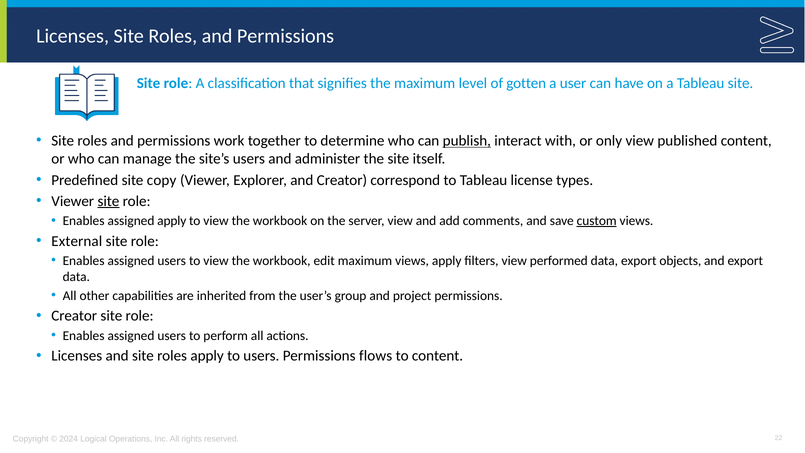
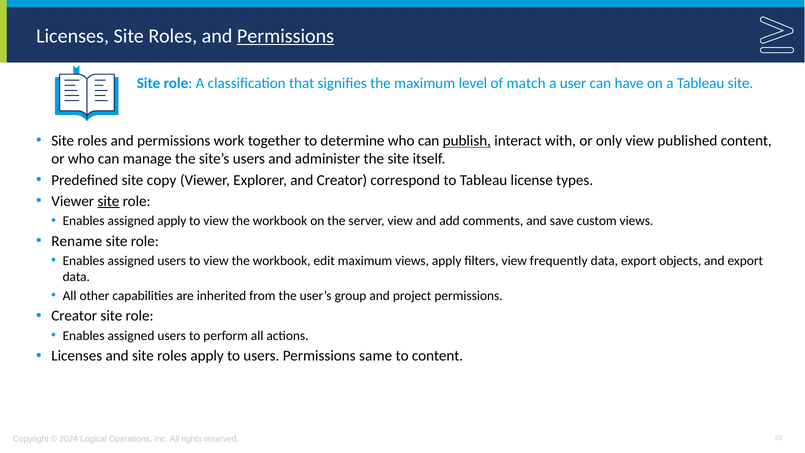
Permissions underline: none -> present (286, 36)
gotten: gotten -> match (526, 83)
custom underline: present -> none (597, 221)
External: External -> Rename (77, 241)
performed: performed -> frequently (559, 261)
flows: flows -> same (376, 356)
